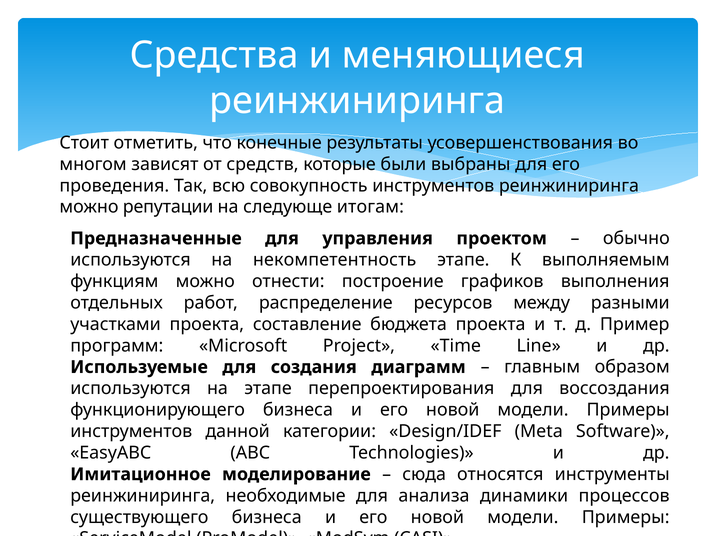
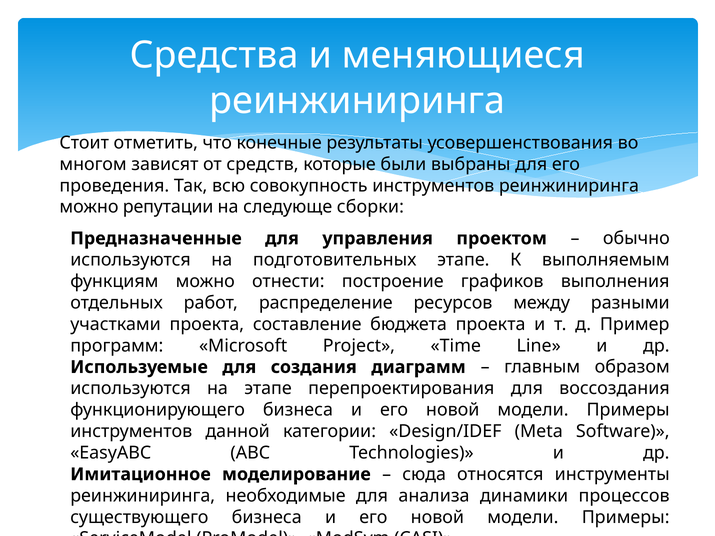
итогам: итогам -> сборки (370, 207)
некомпетентность: некомпетентность -> подготовительных (335, 260)
